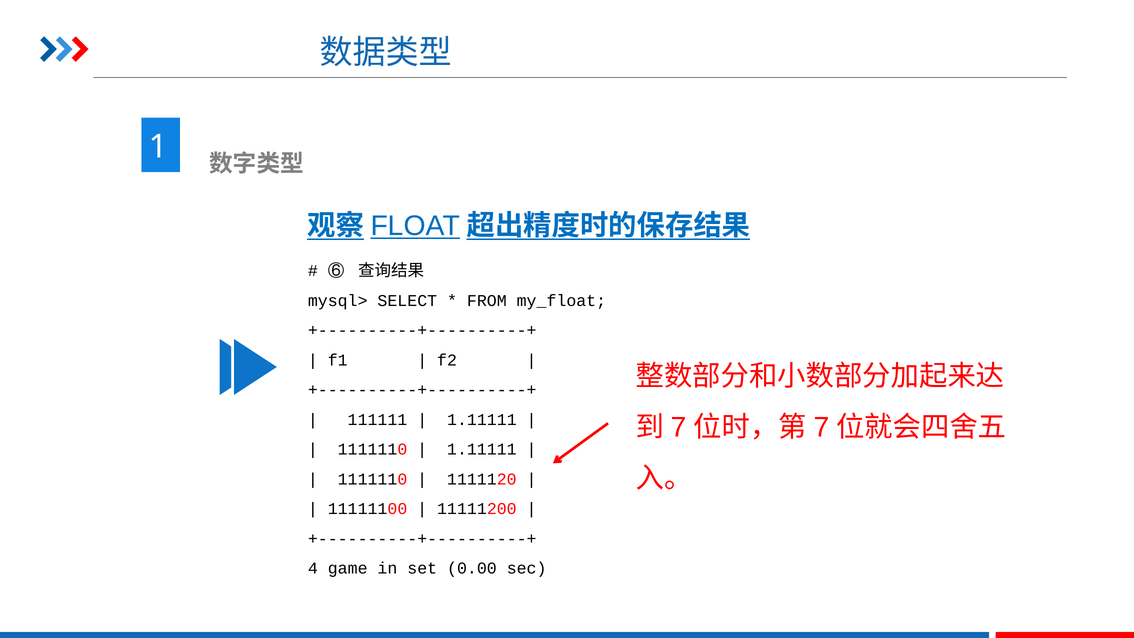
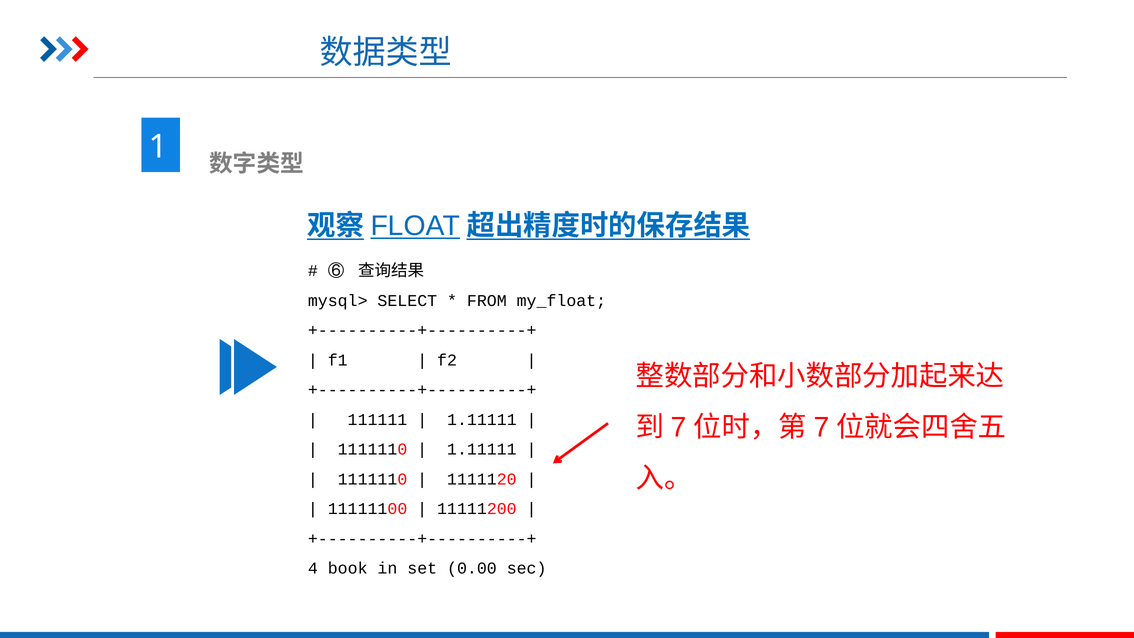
game: game -> book (348, 569)
